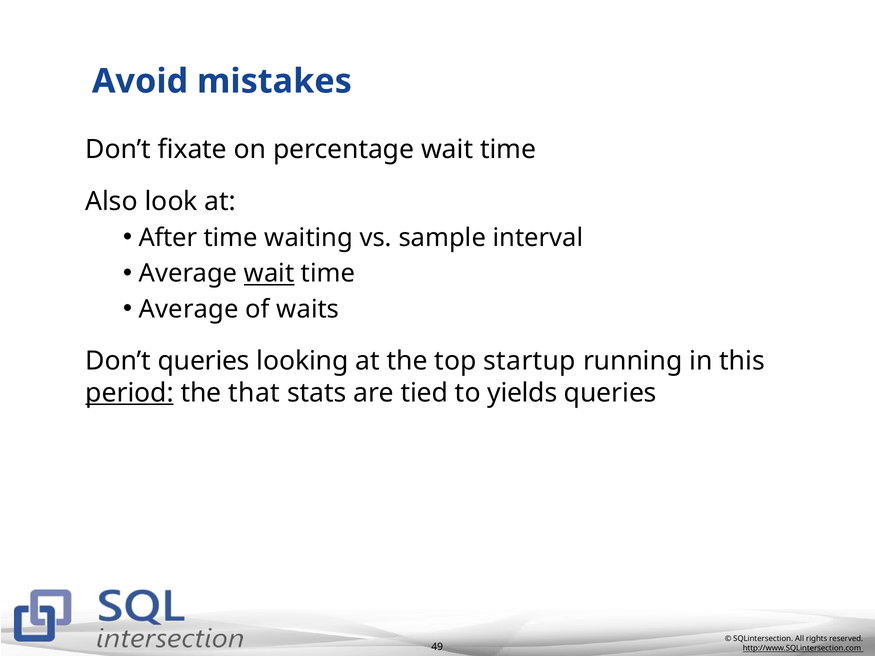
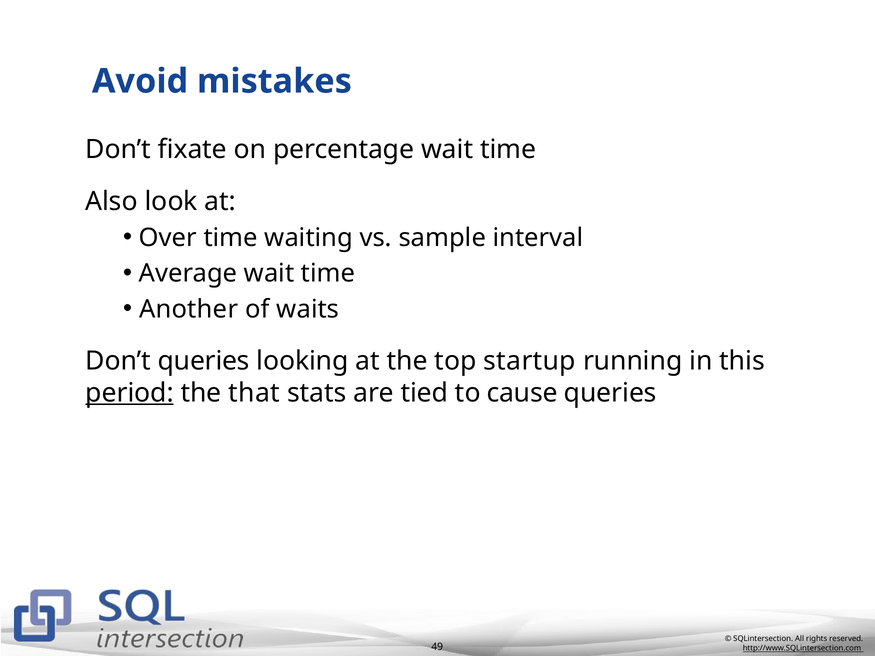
After: After -> Over (168, 238)
wait underline: present -> none (269, 274)
Average: Average -> Another (189, 309)
yields: yields -> cause (522, 393)
